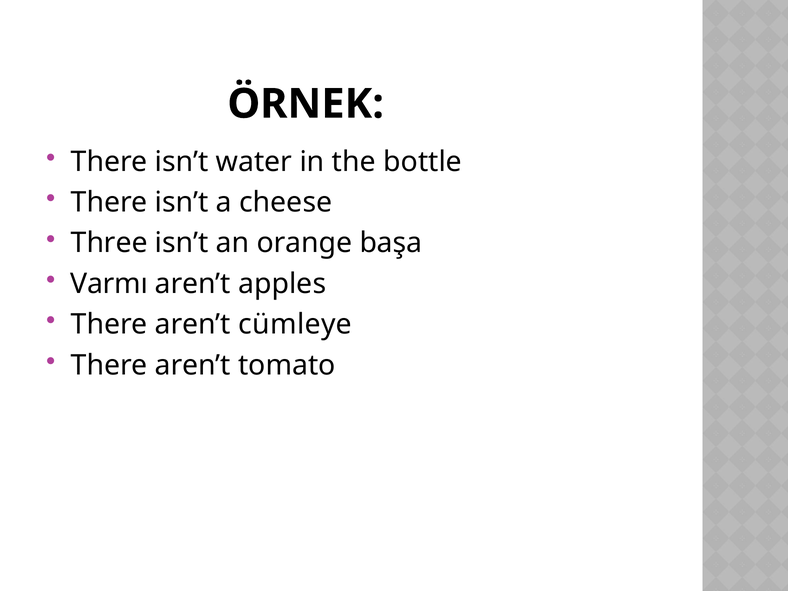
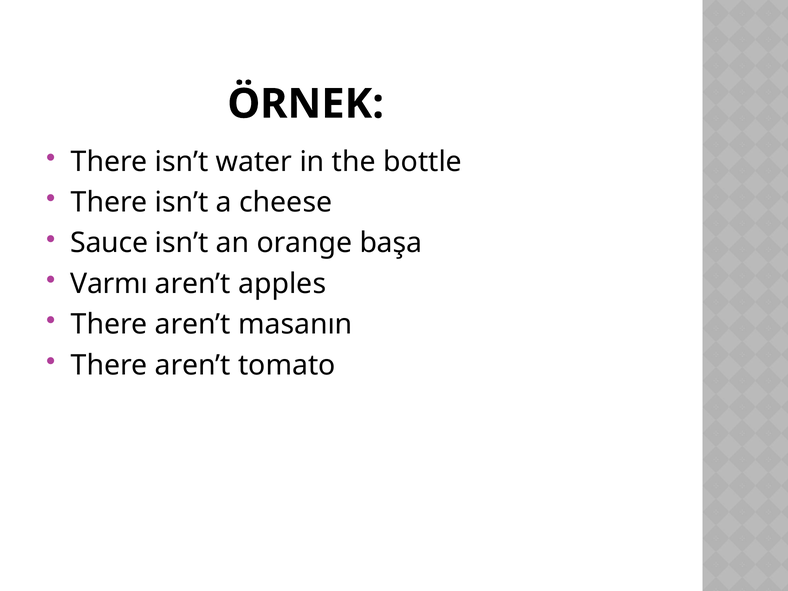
Three: Three -> Sauce (109, 243)
cümleye: cümleye -> masanın (295, 324)
